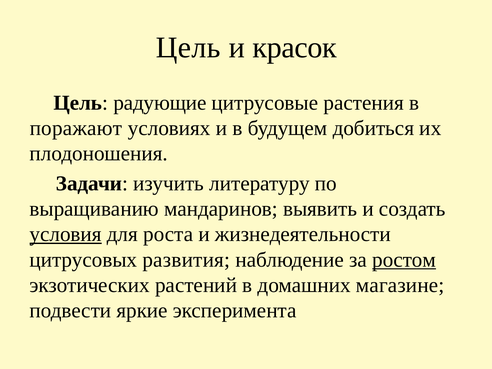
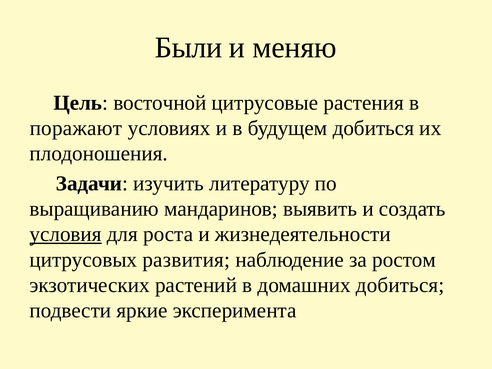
Цель: Цель -> Были (189, 48)
красок: красок -> меняю (295, 48)
радующие: радующие -> восточной (160, 103)
ростом underline: present -> none (404, 260)
домашних магазине: магазине -> добиться (400, 285)
